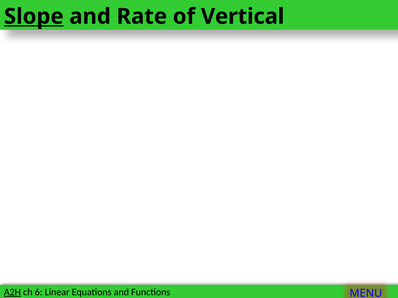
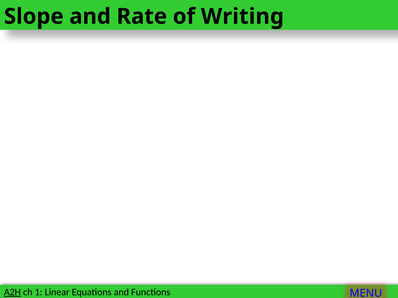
Slope underline: present -> none (34, 16)
Vertical: Vertical -> Writing (242, 16)
6: 6 -> 1 (39, 293)
